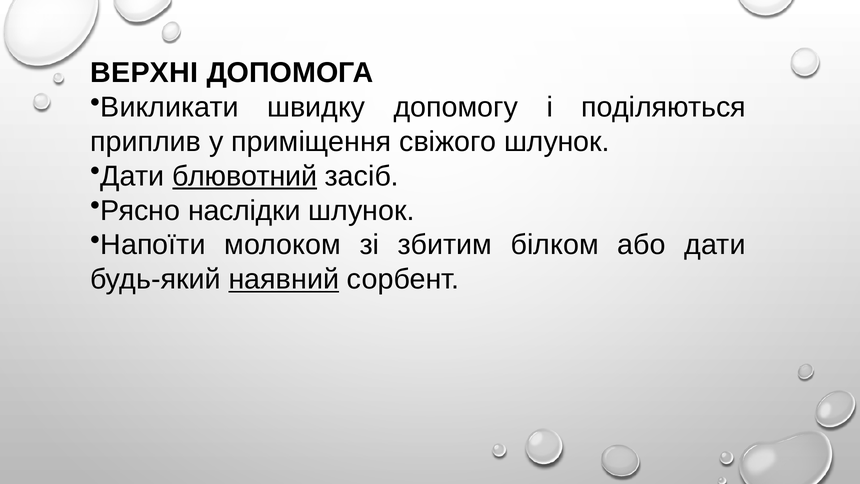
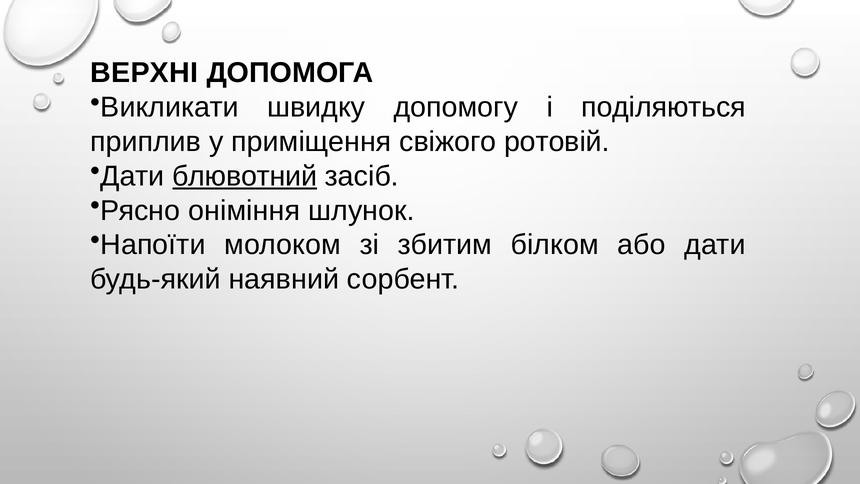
свіжого шлунок: шлунок -> ротовій (557, 142)
наслідки: наслідки -> оніміння (244, 210)
наявний underline: present -> none (284, 279)
